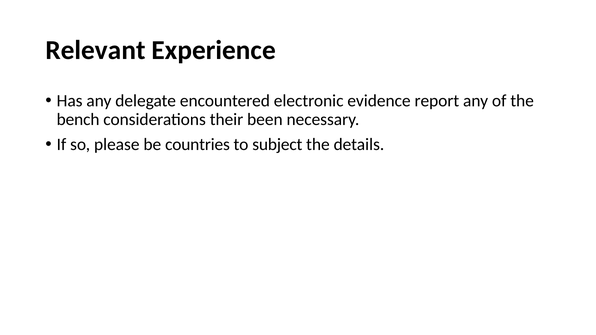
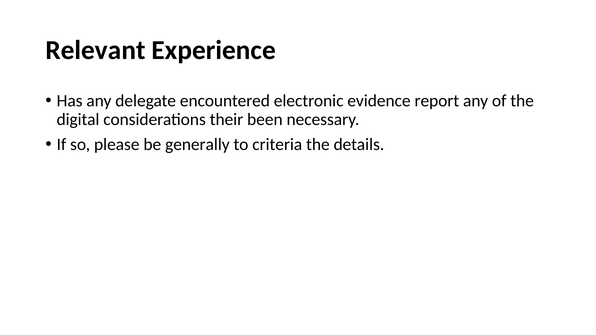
bench: bench -> digital (78, 120)
countries: countries -> generally (197, 145)
subject: subject -> criteria (277, 145)
